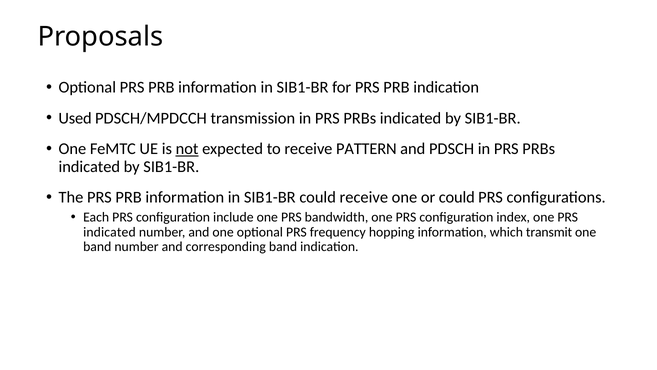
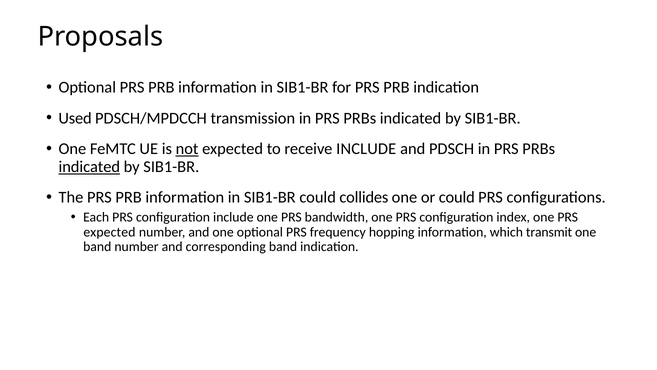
receive PATTERN: PATTERN -> INCLUDE (366, 149)
indicated underline: none -> present (89, 167)
could receive: receive -> collides (364, 197)
indicated: indicated -> expected (109, 232)
